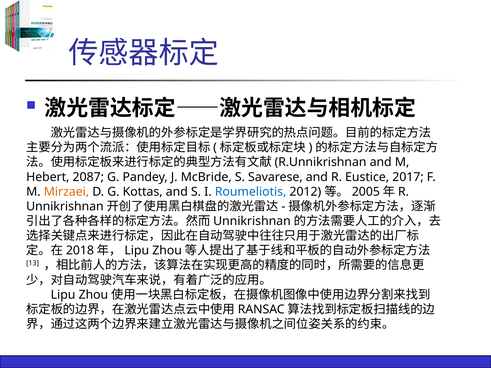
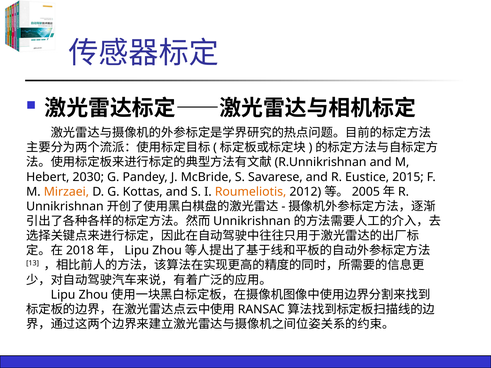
2087: 2087 -> 2030 (88, 177)
2017: 2017 -> 2015 (408, 177)
Roumeliotis colour: blue -> orange (251, 192)
